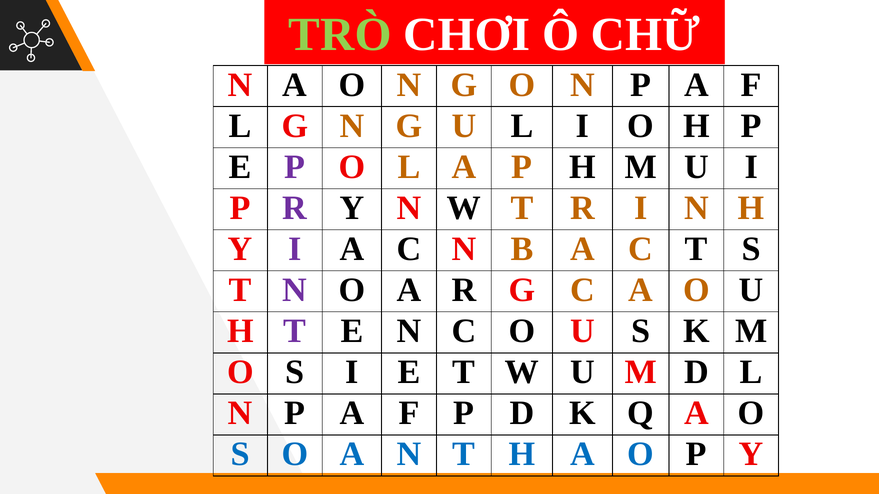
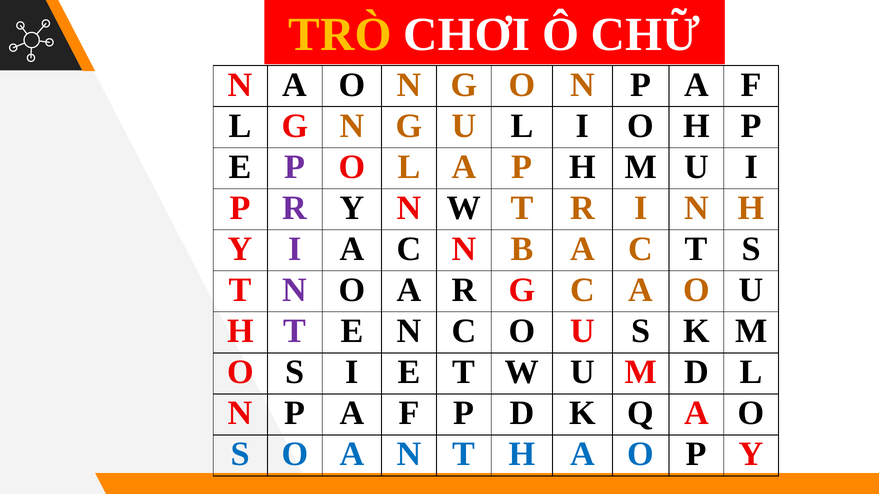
TRÒ colour: light green -> yellow (340, 35)
